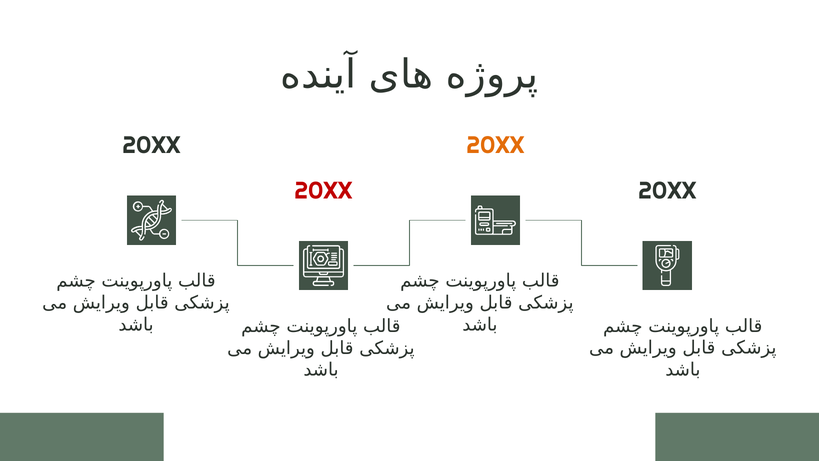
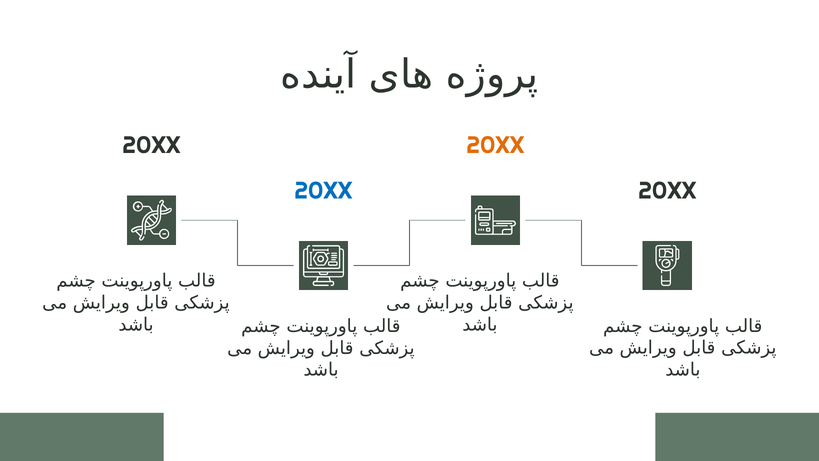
20XX colour: red -> blue (323, 191)
